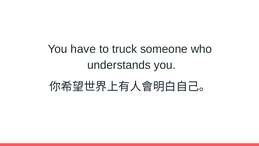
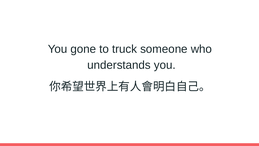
have: have -> gone (83, 49)
